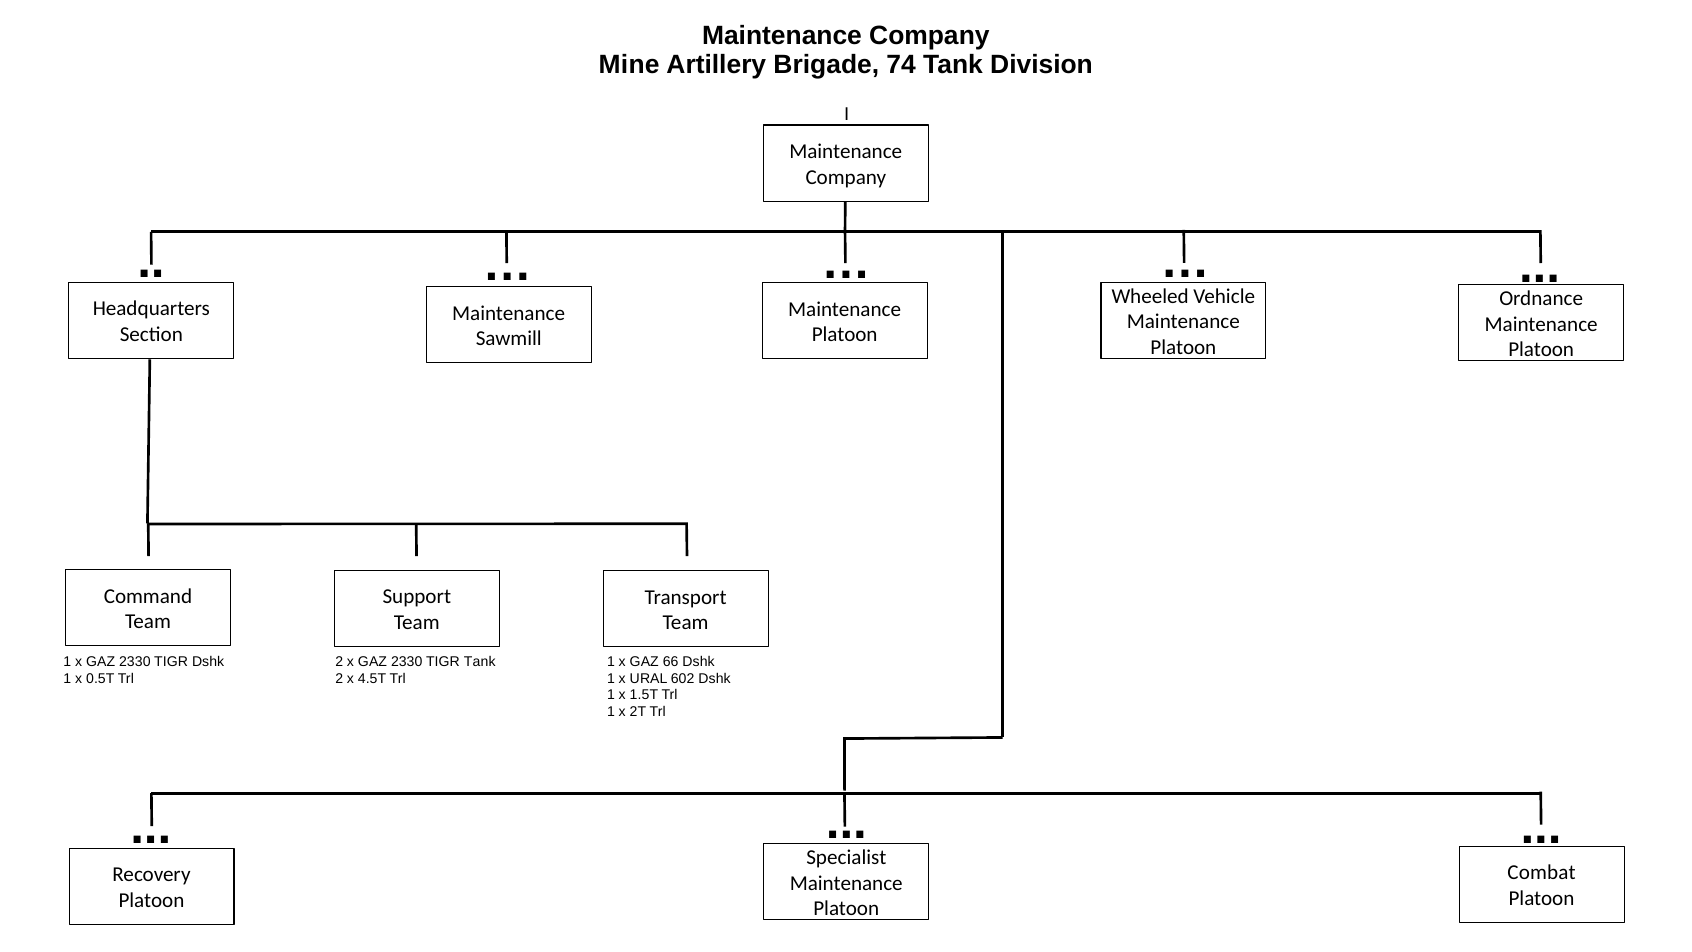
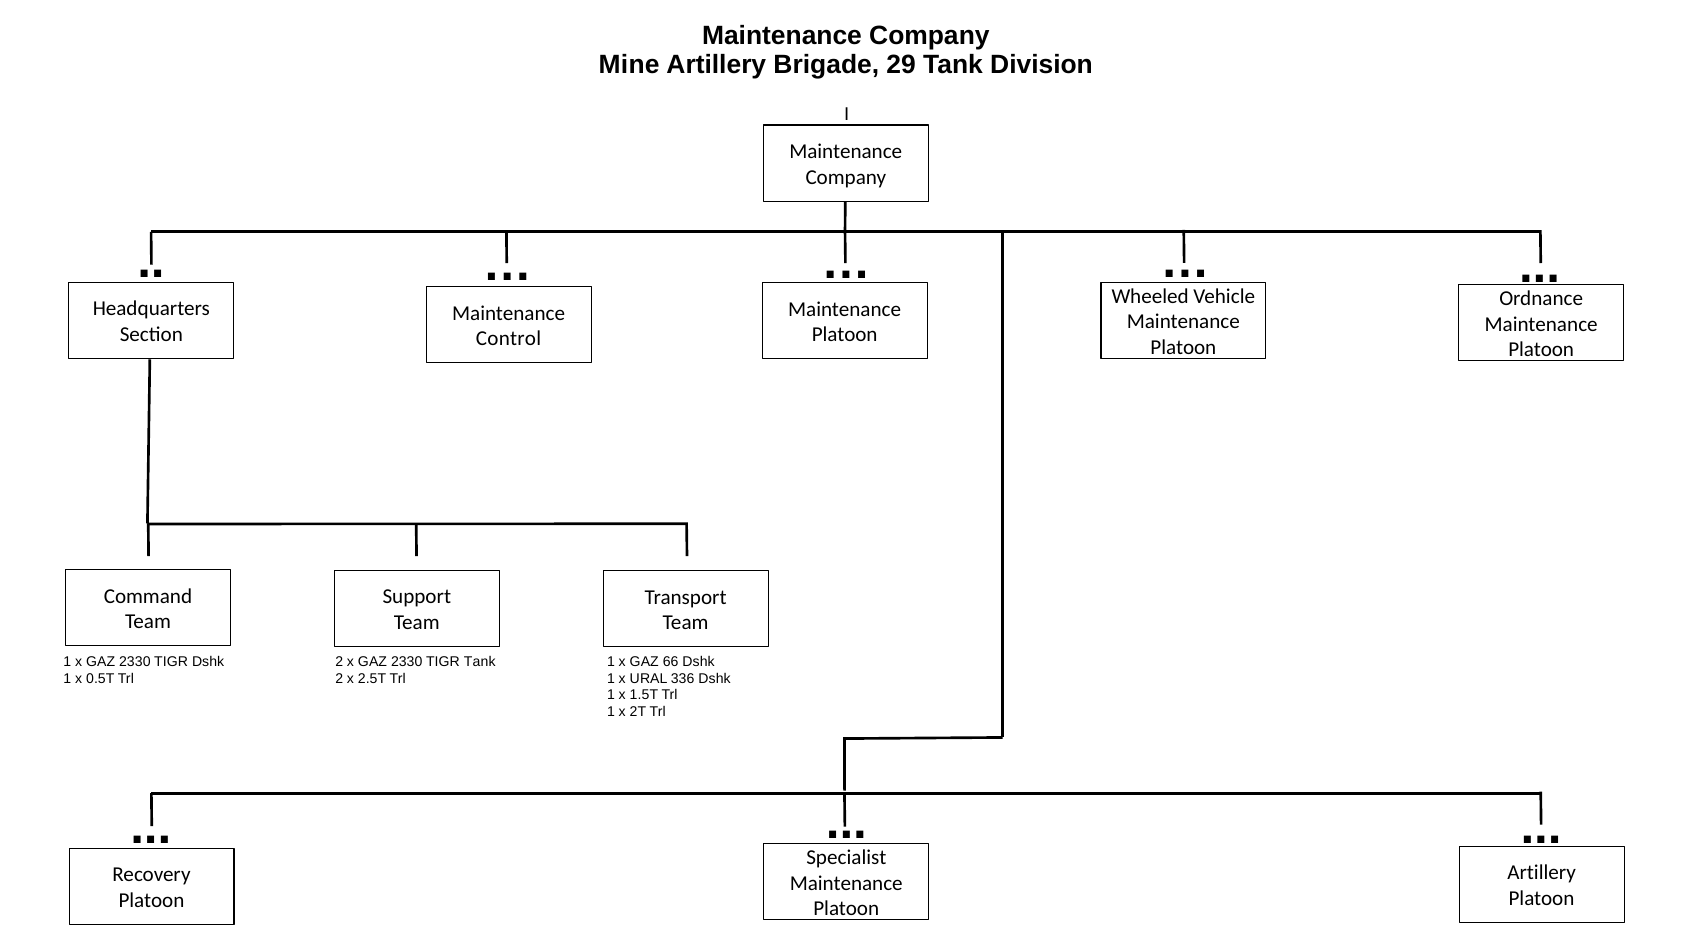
74: 74 -> 29 (901, 65)
Sawmill: Sawmill -> Control (509, 339)
4.5T: 4.5T -> 2.5T (372, 678)
602: 602 -> 336 (683, 678)
Combat: Combat -> Artillery (1542, 873)
